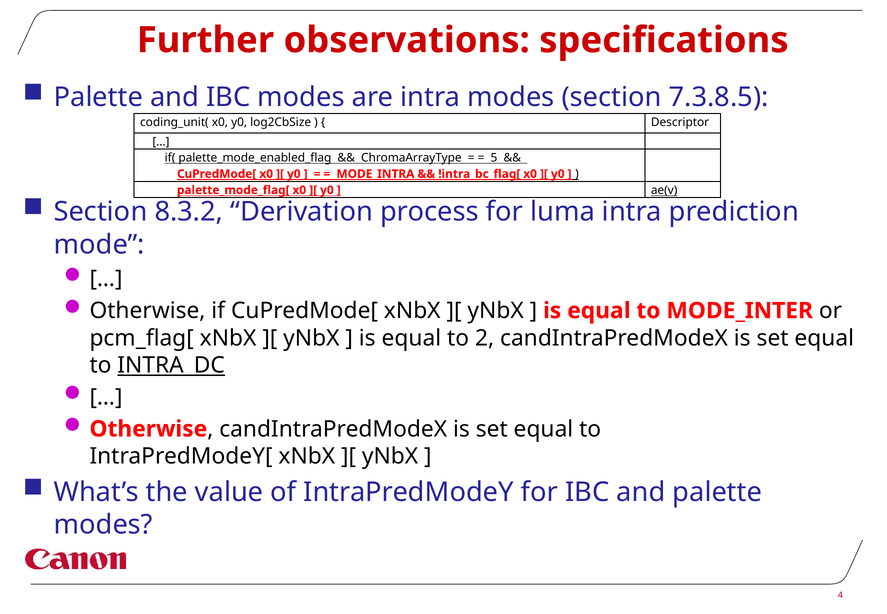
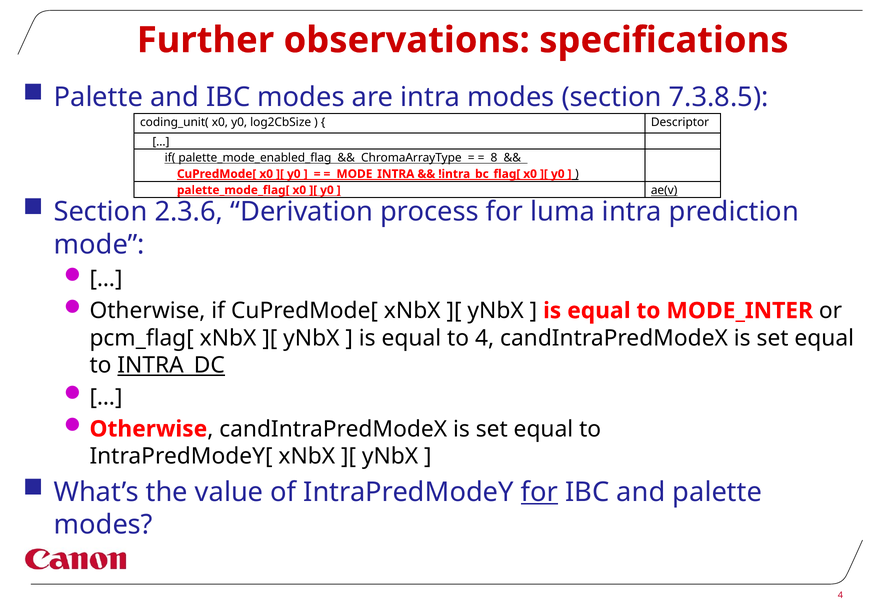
5: 5 -> 8 (494, 158)
8.3.2: 8.3.2 -> 2.3.6 (189, 212)
to 2: 2 -> 4 (485, 338)
for underline: none -> present (539, 492)
